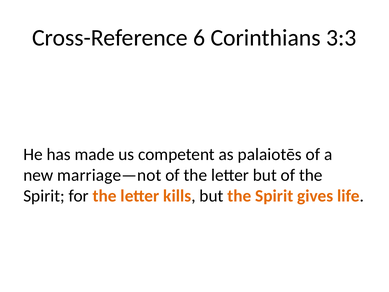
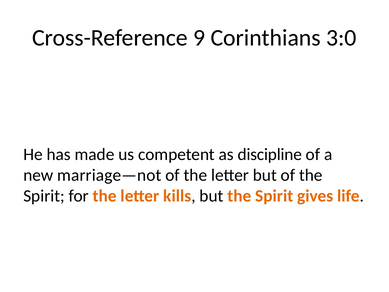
6: 6 -> 9 (199, 38)
3:3: 3:3 -> 3:0 (341, 38)
palaiotēs: palaiotēs -> discipline (270, 154)
